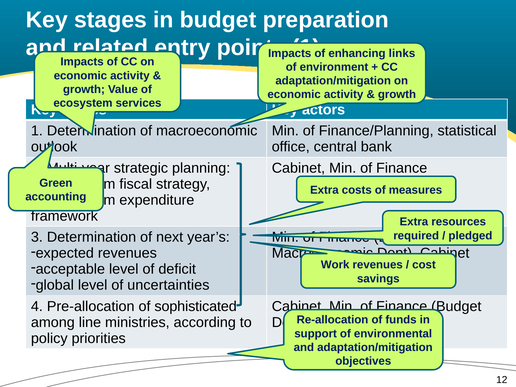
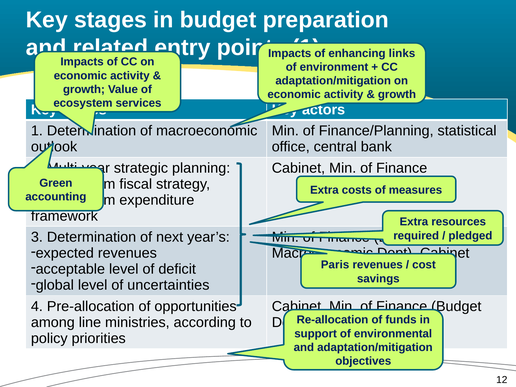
Work: Work -> Paris (335, 265)
sophisticated: sophisticated -> opportunities (196, 306)
